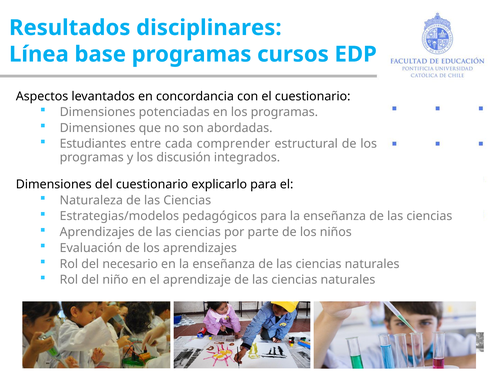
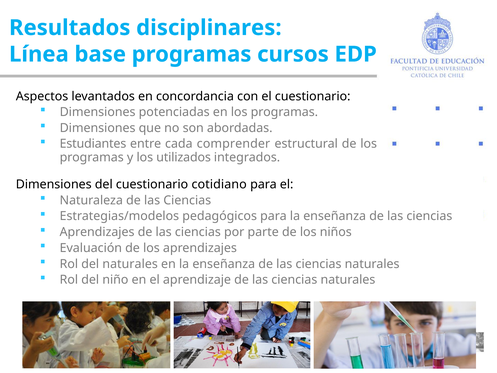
discusión: discusión -> utilizados (184, 157)
explicarlo: explicarlo -> cotidiano (219, 184)
del necesario: necesario -> naturales (130, 264)
